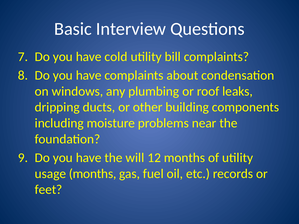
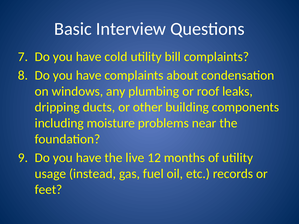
will: will -> live (135, 158)
usage months: months -> instead (93, 174)
